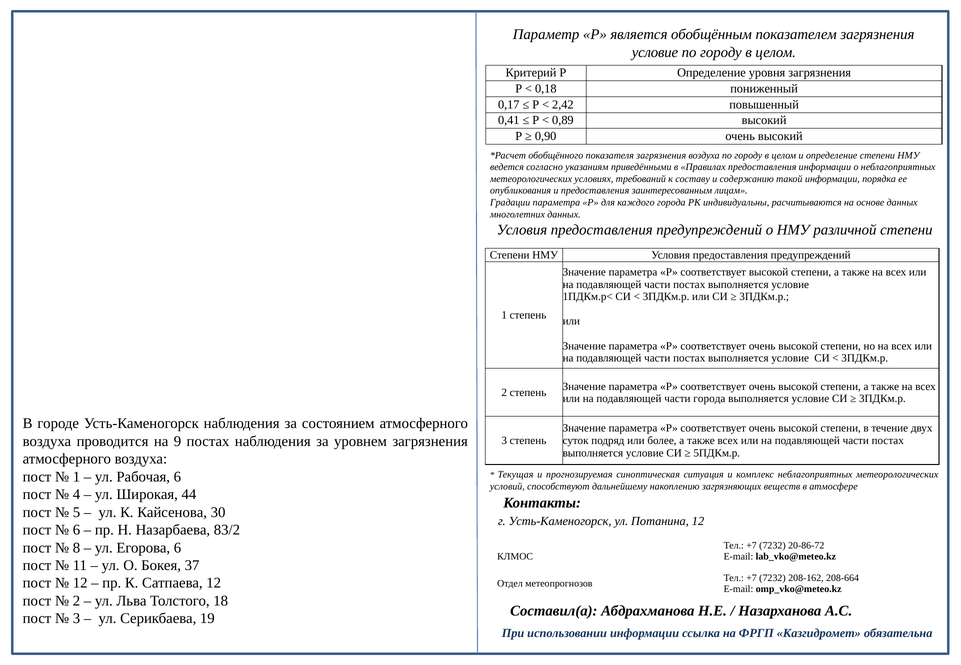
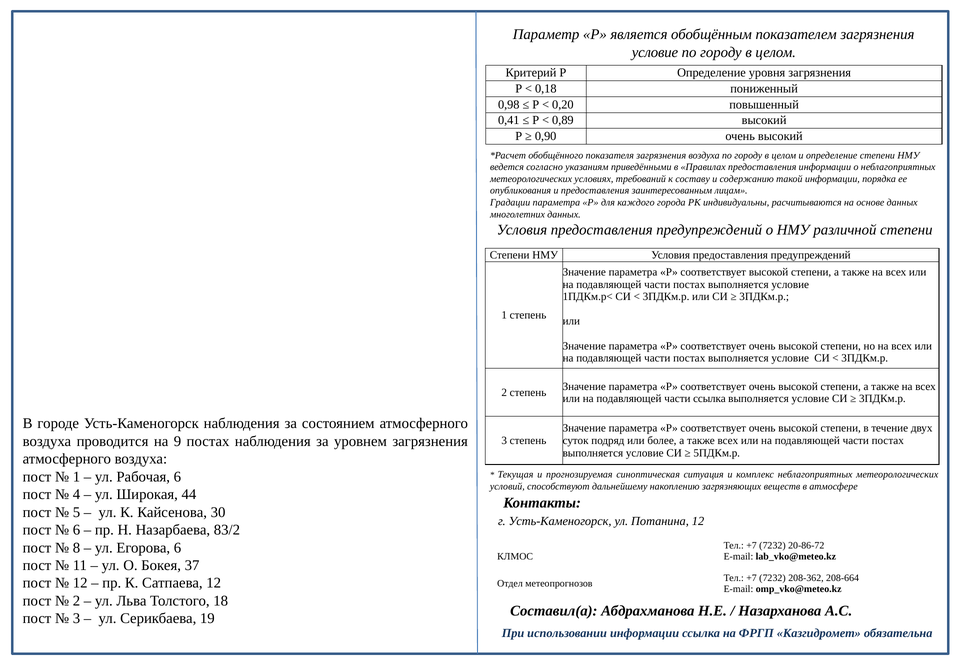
0,17: 0,17 -> 0,98 (509, 105)
2,42: 2,42 -> 0,20 (563, 105)
части города: города -> ссылка (709, 399)
208-162: 208-162 -> 208-362 (806, 578)
